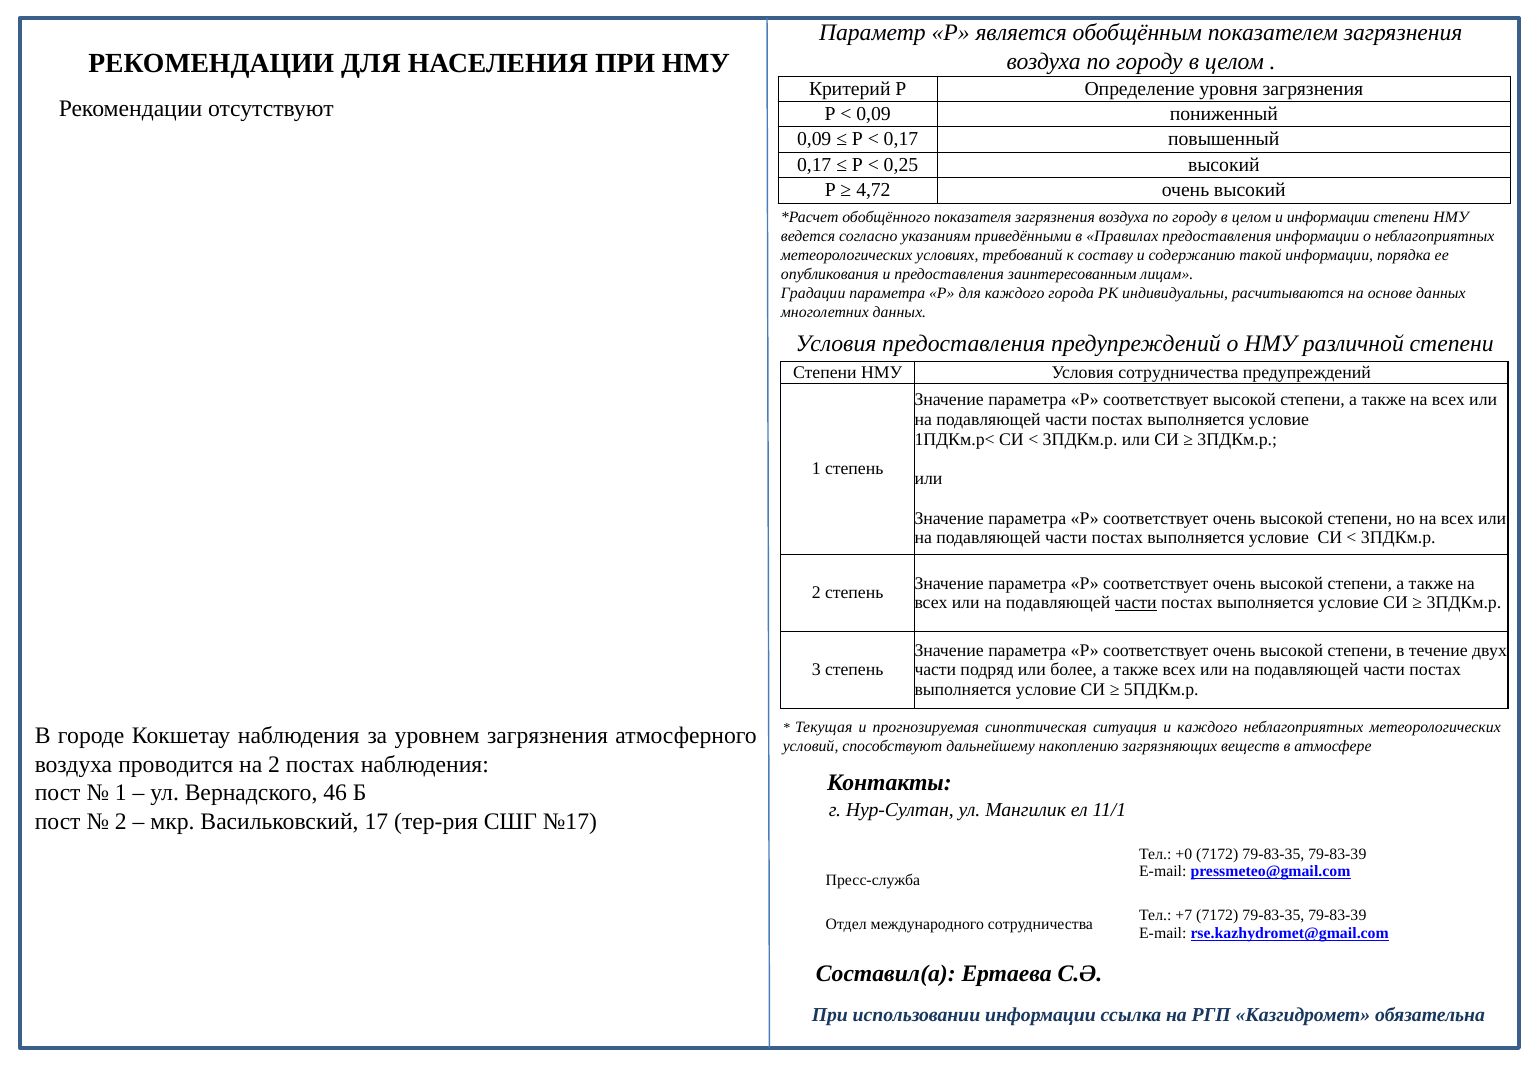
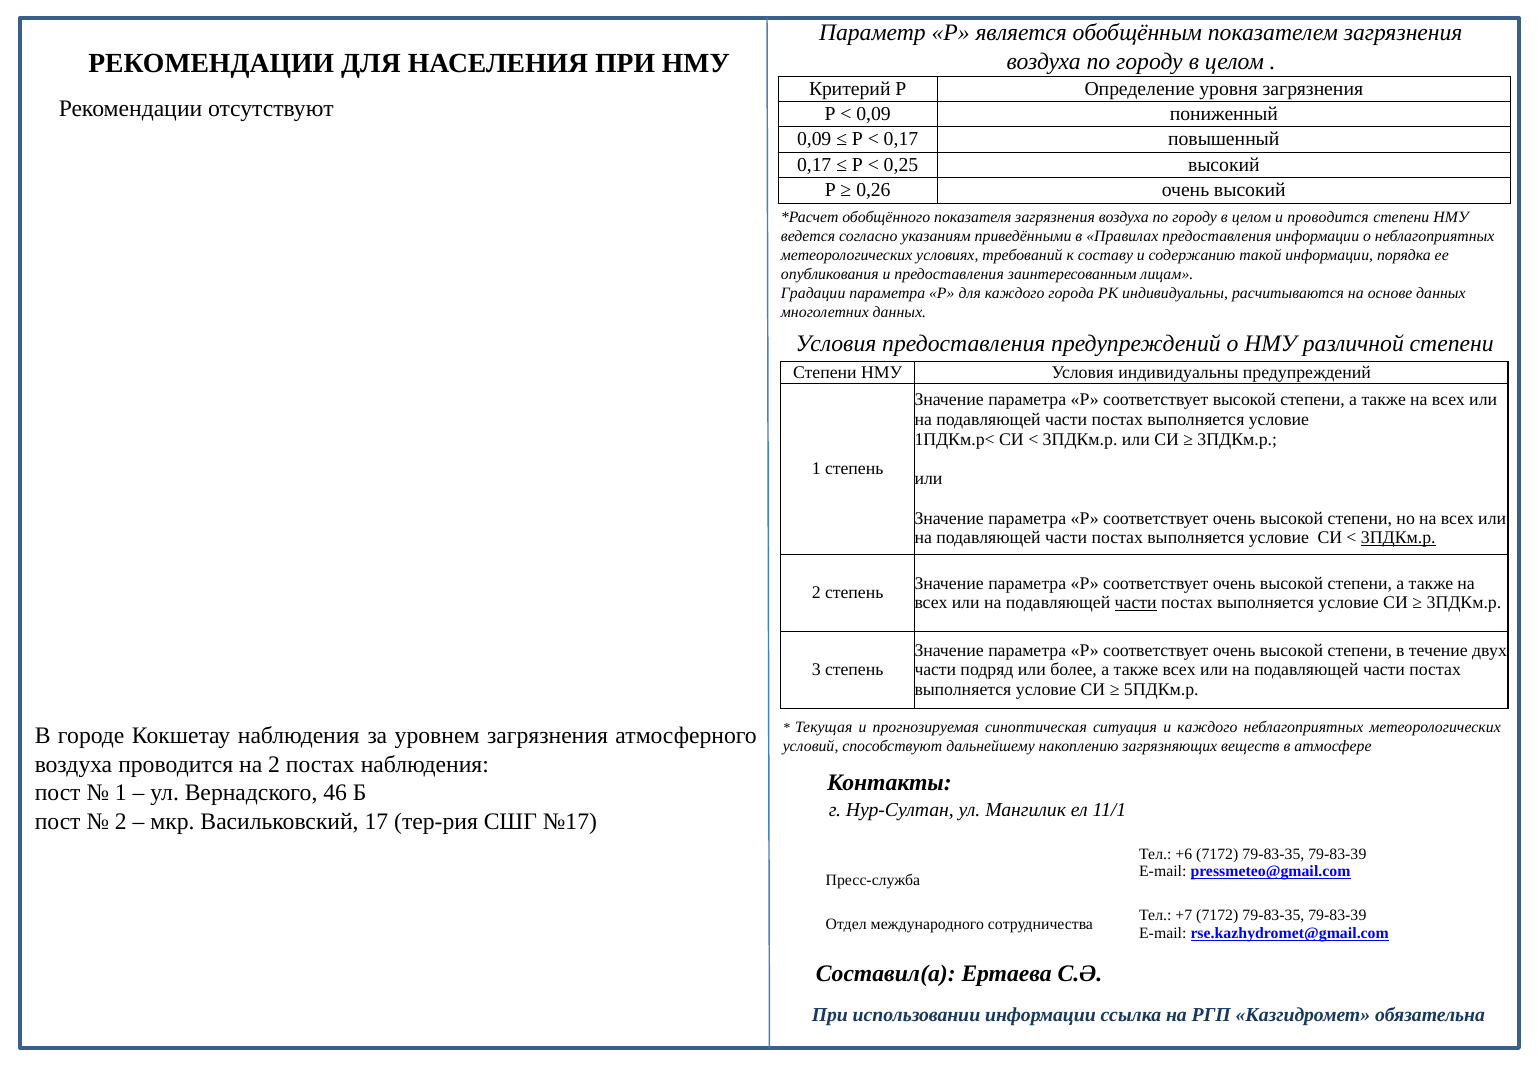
4,72: 4,72 -> 0,26 (873, 190)
и информации: информации -> проводится (1328, 217)
Условия сотрудничества: сотрудничества -> индивидуальны (1178, 373)
3ПДКм.р underline: none -> present (1398, 538)
+0: +0 -> +6 (1184, 854)
